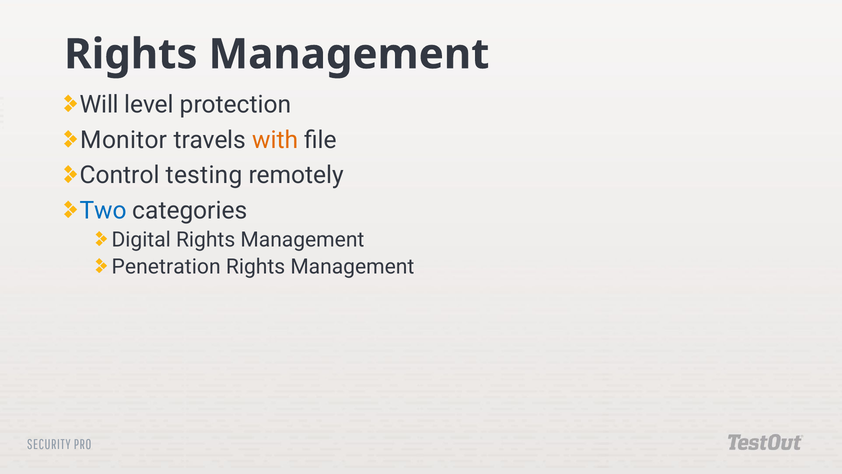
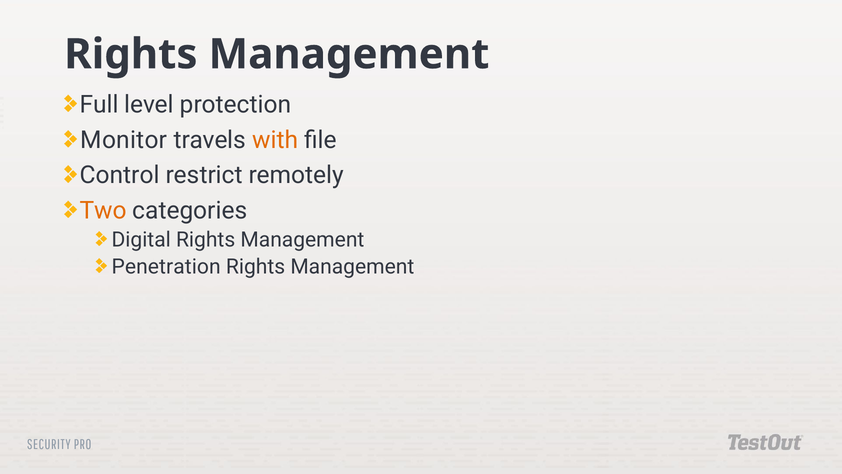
Will: Will -> Full (99, 105)
testing: testing -> restrict (204, 175)
Two colour: blue -> orange (103, 210)
